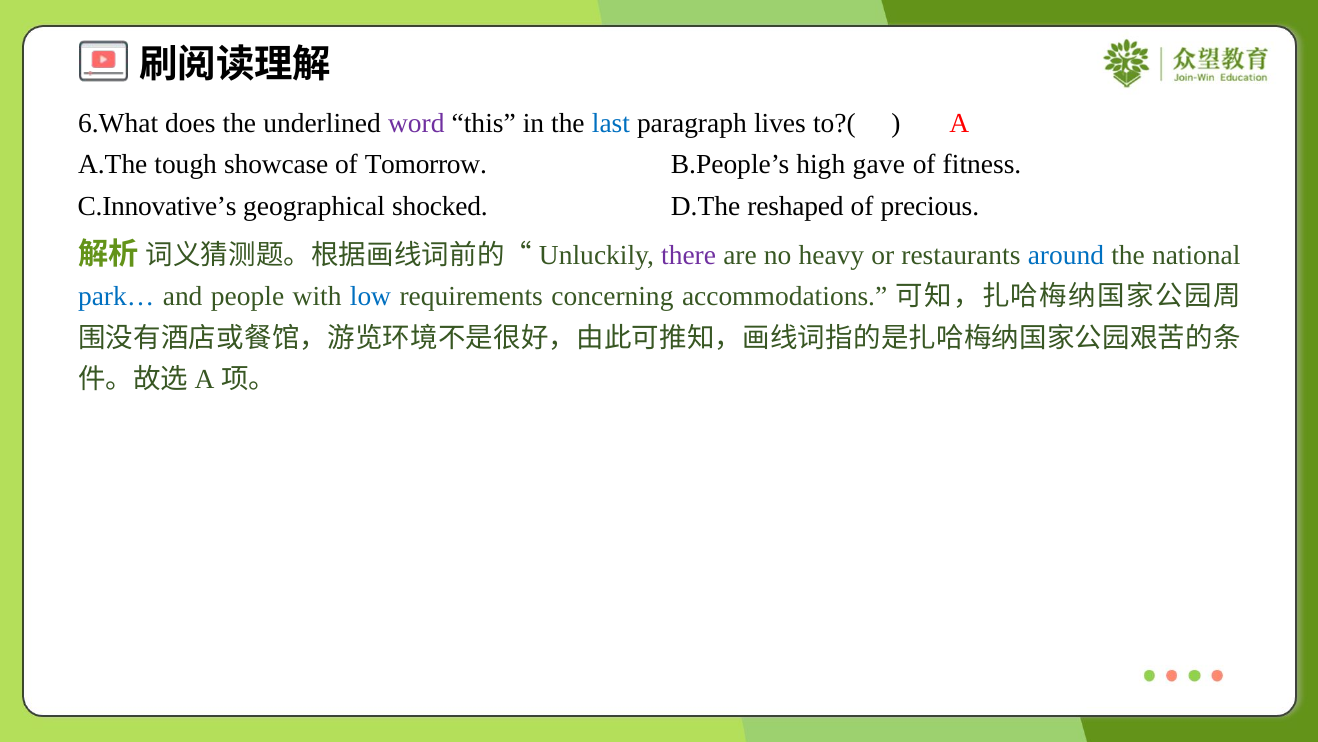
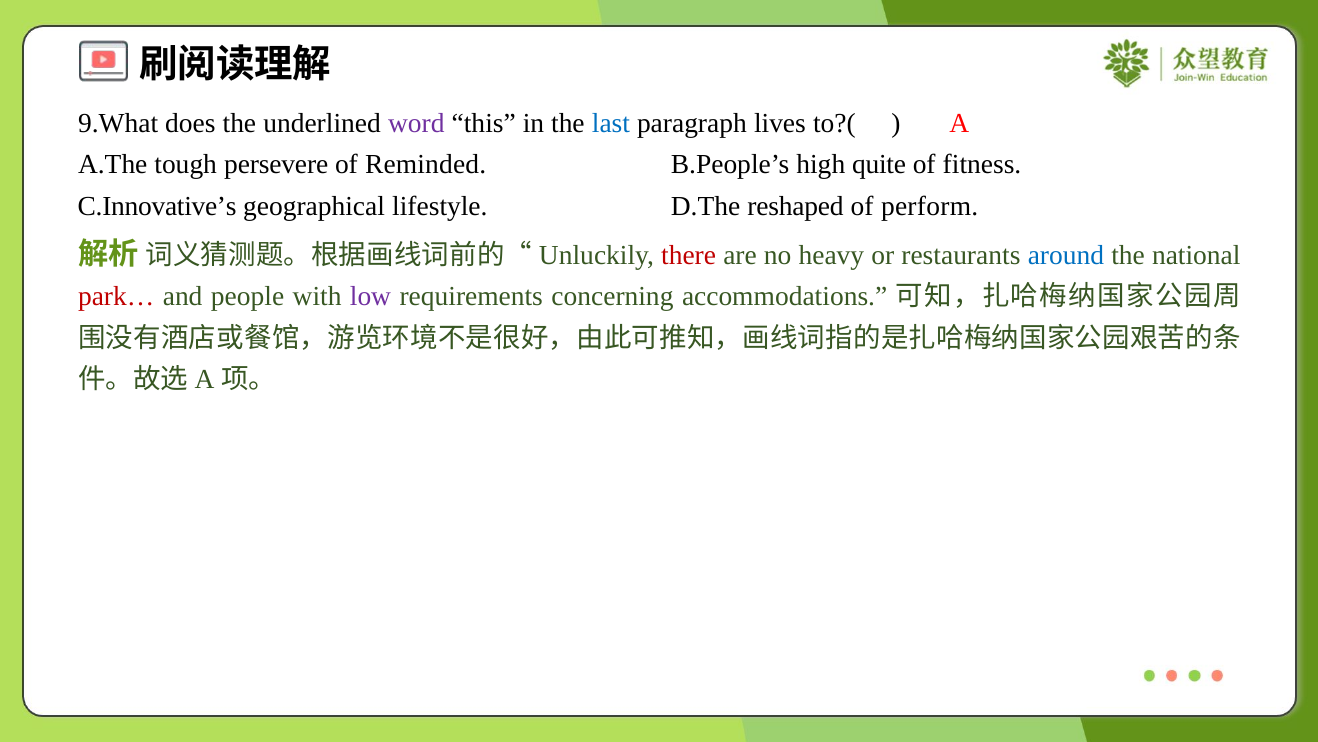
6.What: 6.What -> 9.What (118, 123)
showcase: showcase -> persevere (276, 165)
Tomorrow: Tomorrow -> Reminded (426, 165)
gave: gave -> quite (879, 165)
shocked: shocked -> lifestyle (440, 206)
precious: precious -> perform (930, 206)
there colour: purple -> red (689, 255)
park… colour: blue -> red (116, 296)
low colour: blue -> purple (370, 296)
